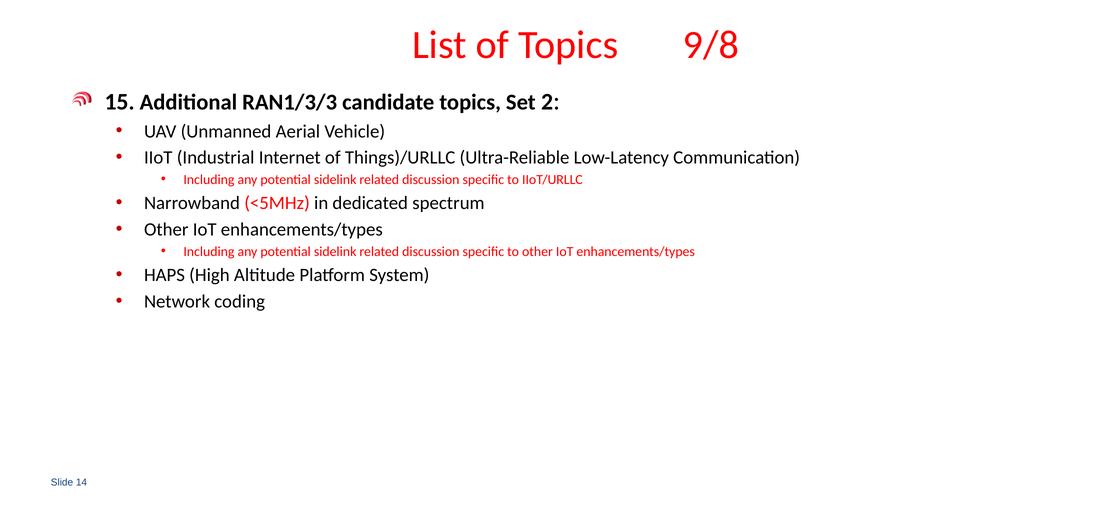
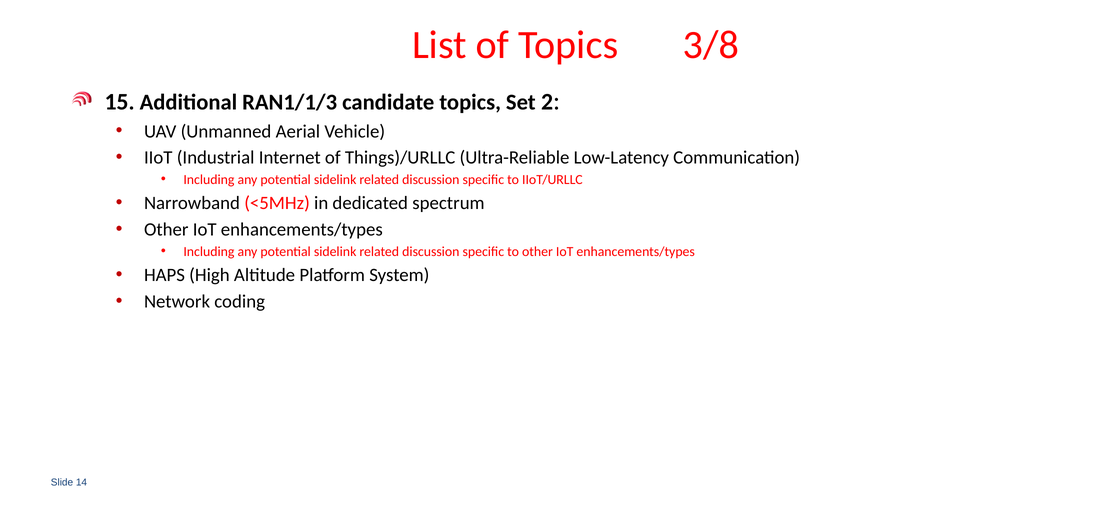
9/8: 9/8 -> 3/8 (711, 45)
RAN1/3/3: RAN1/3/3 -> RAN1/1/3 (290, 102)
